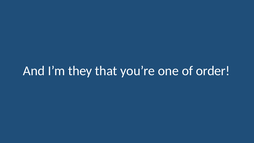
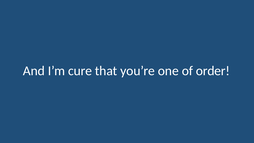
they: they -> cure (80, 71)
